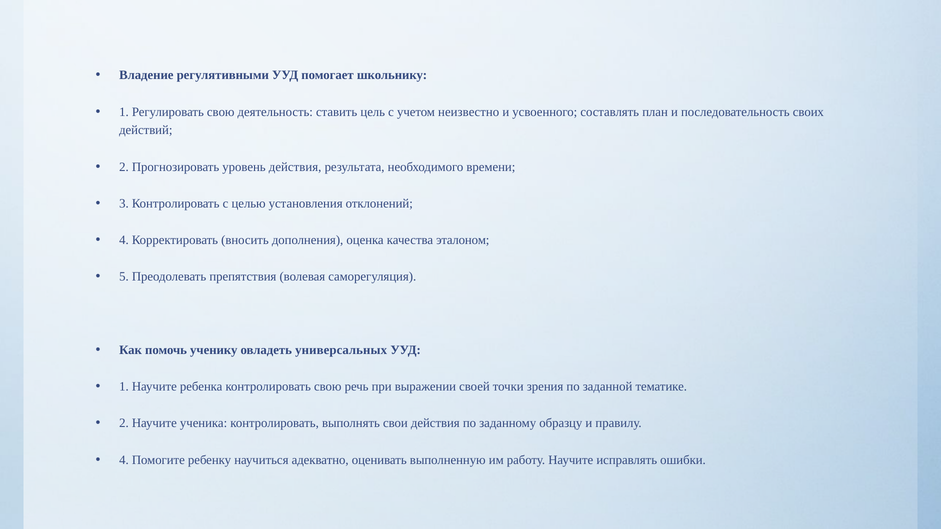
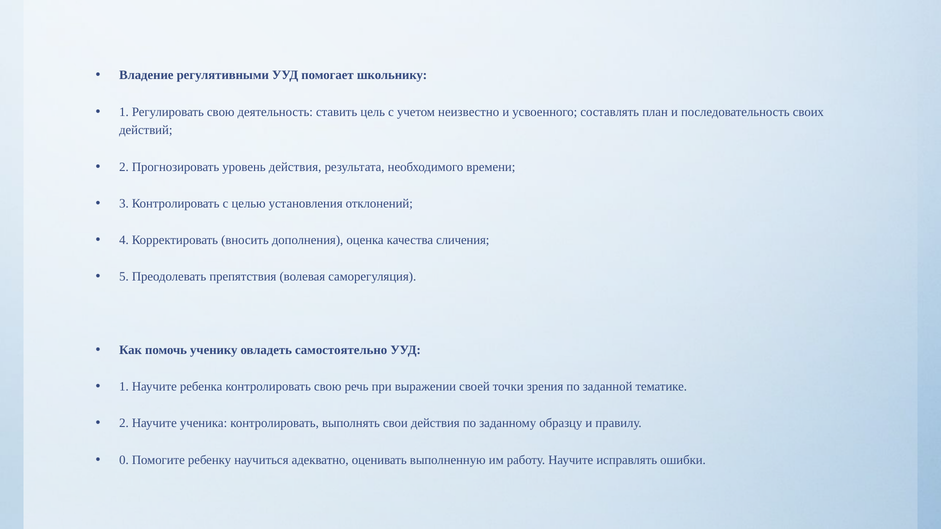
эталоном: эталоном -> сличения (463, 240)
универсальных: универсальных -> самостоятельно (341, 350)
4: 4 -> 0 (124, 460)
